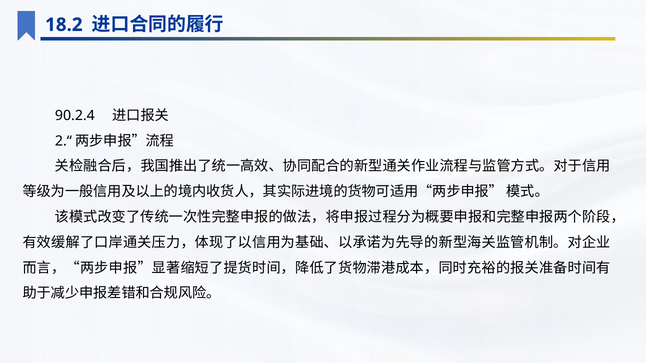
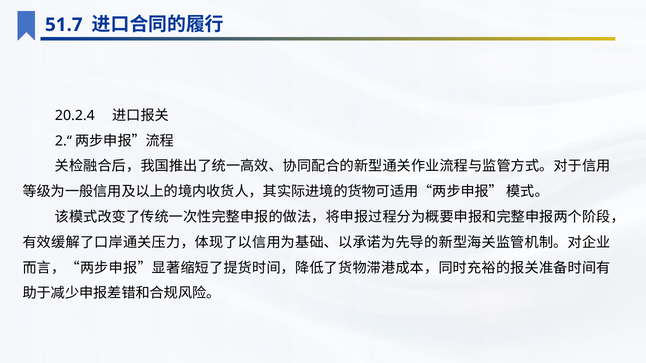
18.2: 18.2 -> 51.7 (64, 25)
90.2.4: 90.2.4 -> 20.2.4 (75, 116)
